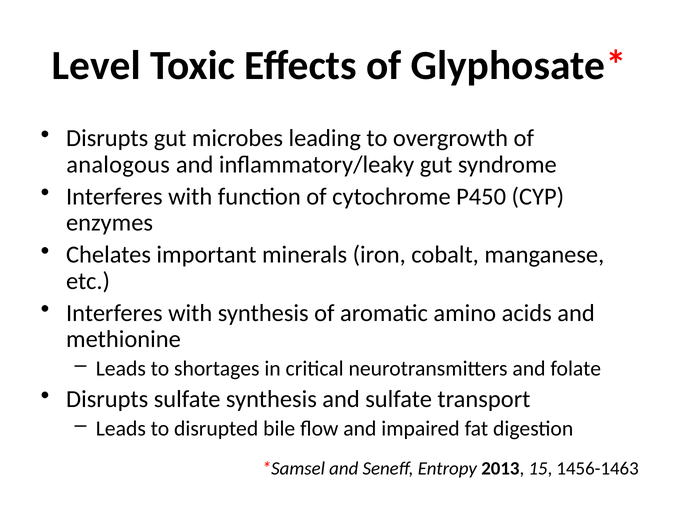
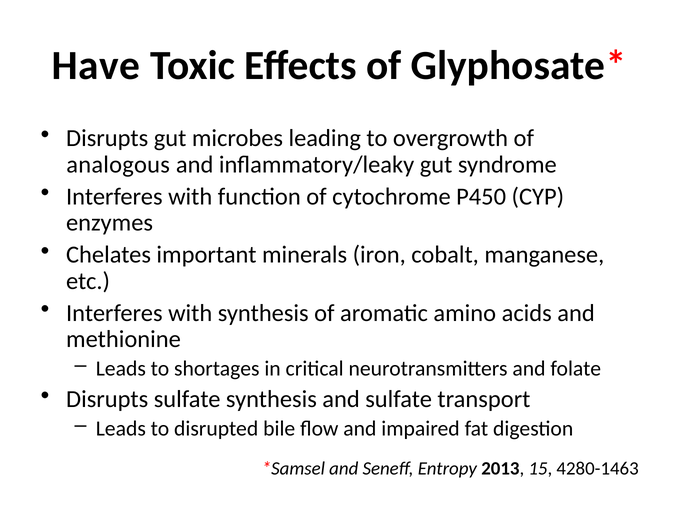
Level: Level -> Have (96, 66)
1456-1463: 1456-1463 -> 4280-1463 (598, 469)
